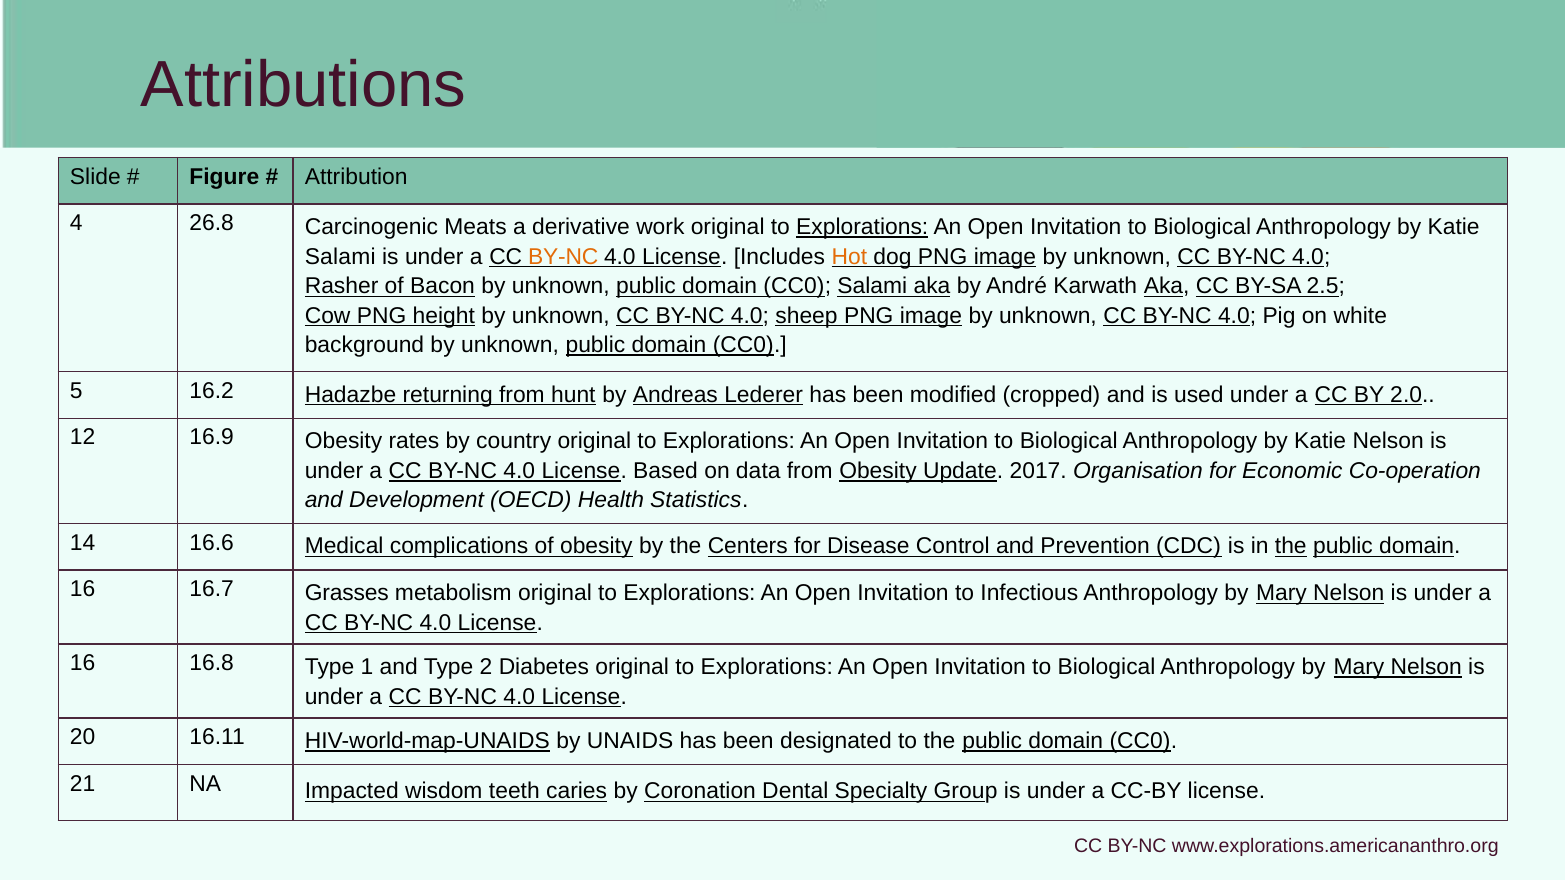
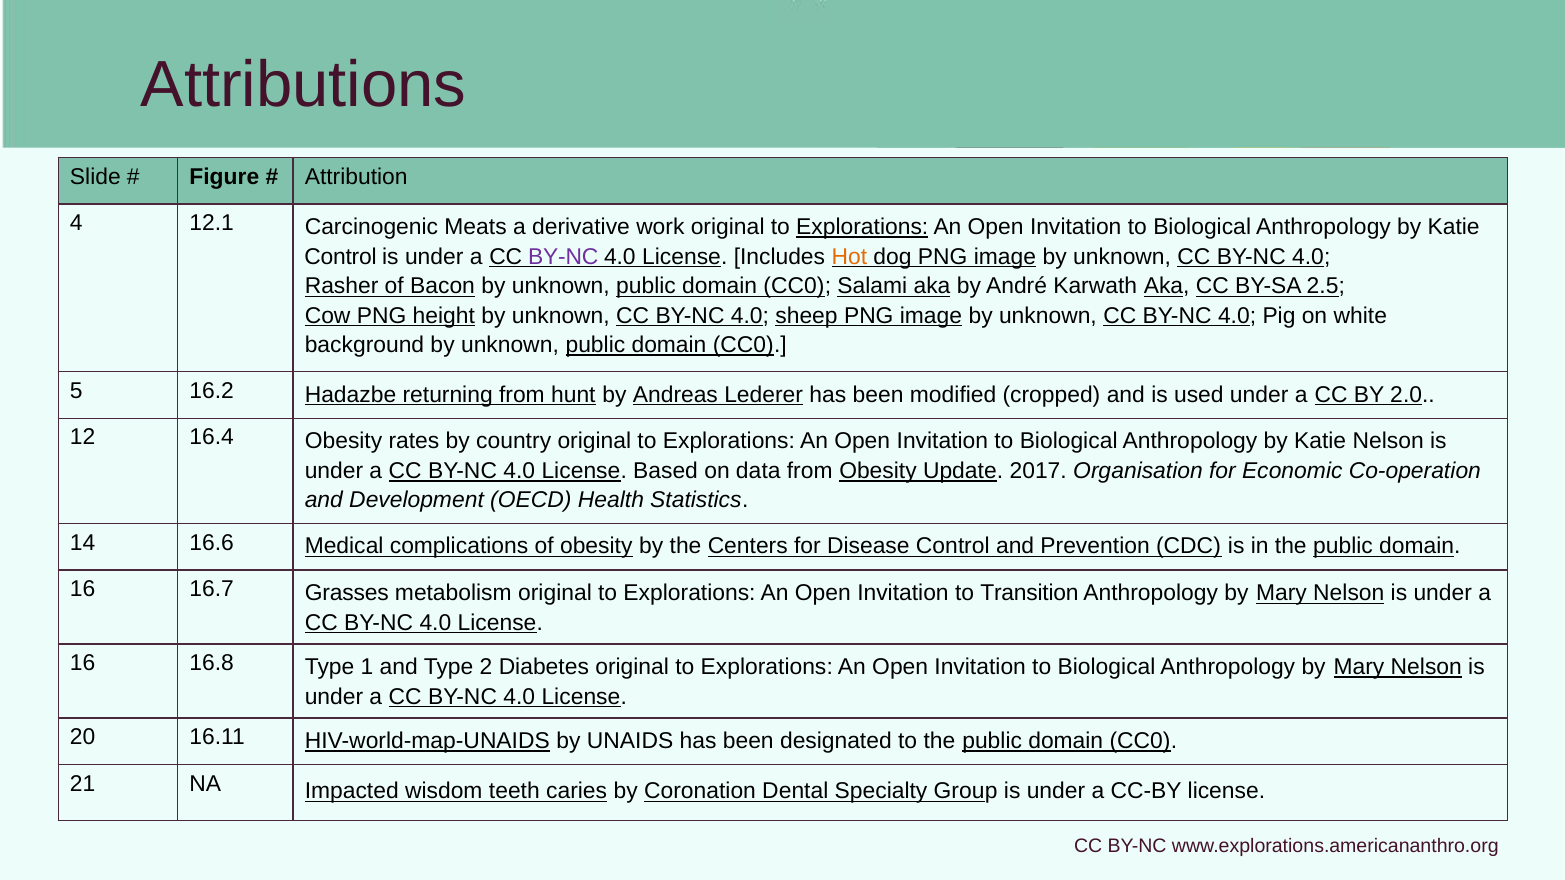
26.8: 26.8 -> 12.1 (212, 223)
Salami: Salami -> Control (340, 257)
BY-NC colour: orange -> purple (563, 257)
16.9: 16.9 -> 16.4 (212, 438)
the underline: present -> none (1291, 547)
Infectious: Infectious -> Transition (1029, 593)
